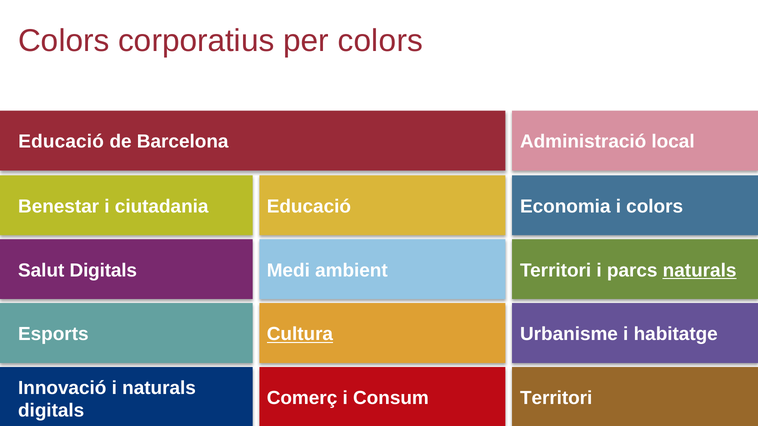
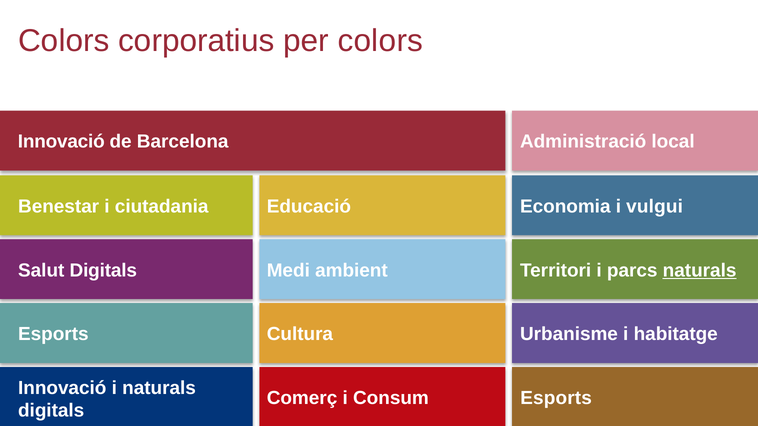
Educació: Educació -> Innovació (61, 142)
i colors: colors -> vulgui (655, 206)
Cultura underline: present -> none (300, 334)
Territori: Territori -> Esports (556, 399)
